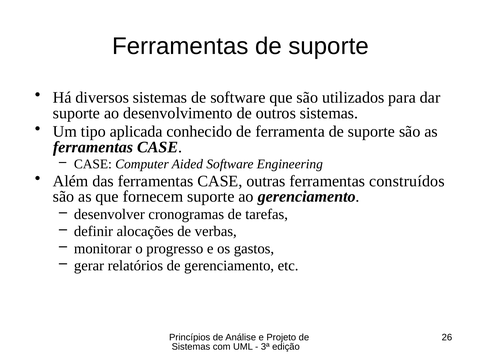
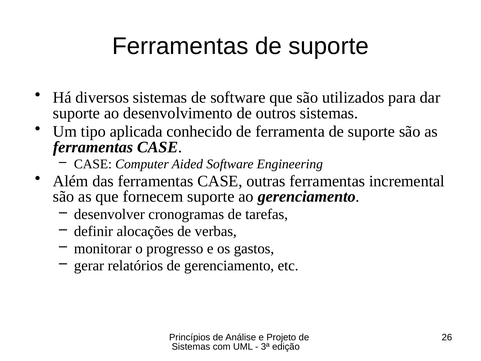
construídos: construídos -> incremental (407, 181)
